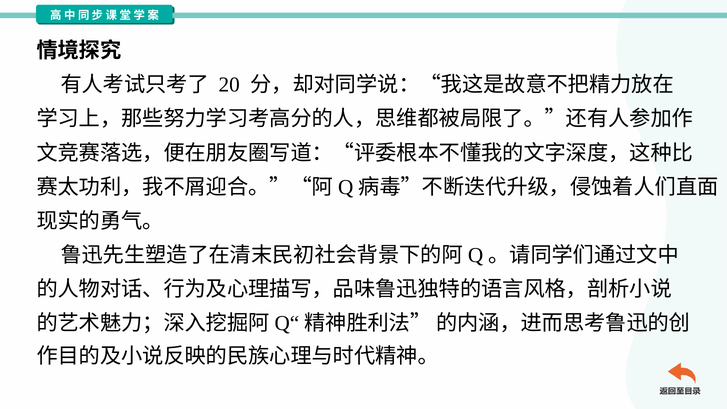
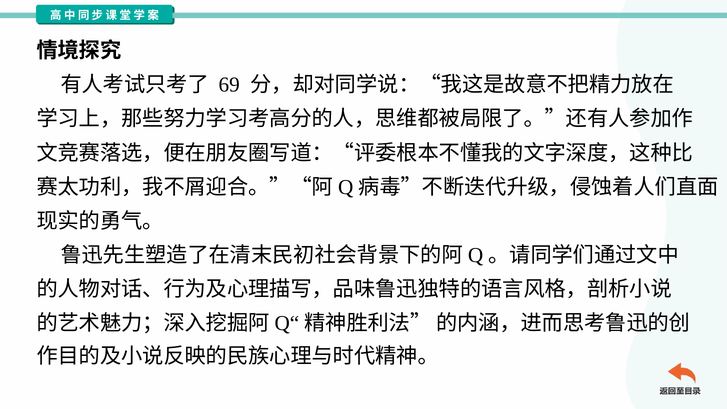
20: 20 -> 69 (229, 85)
